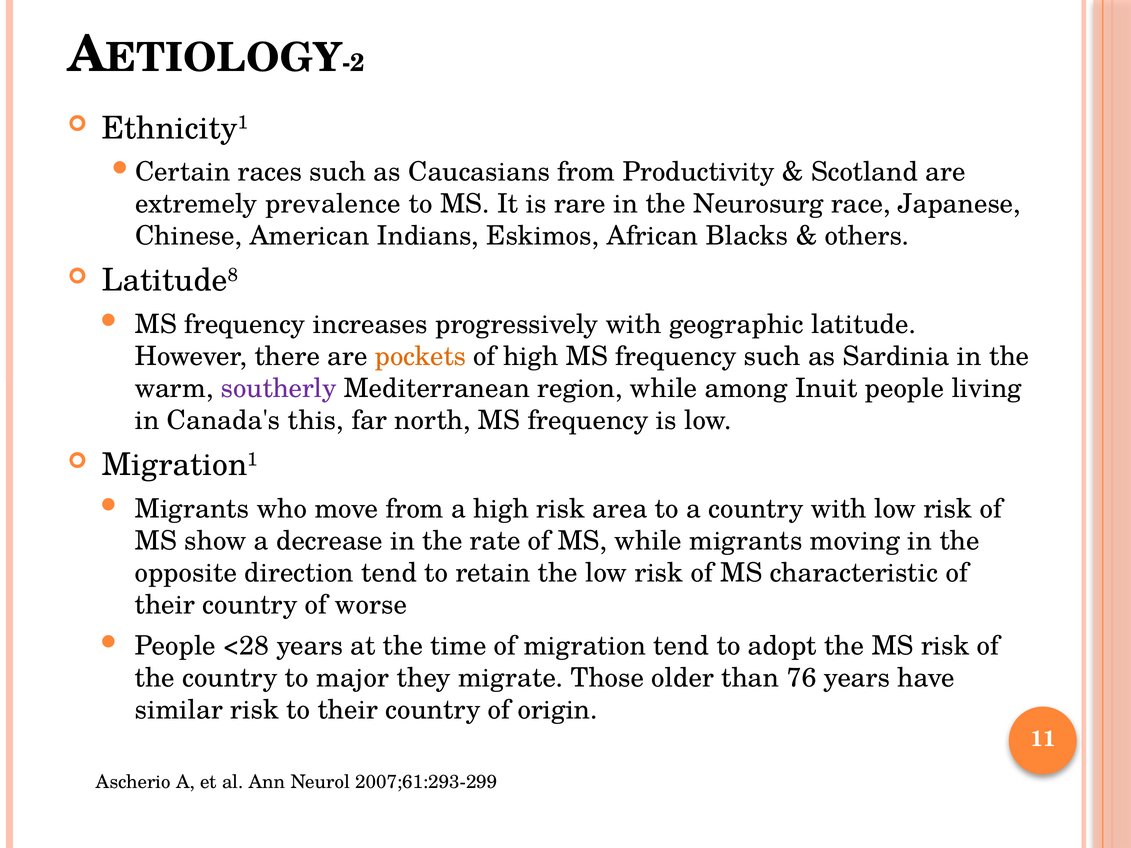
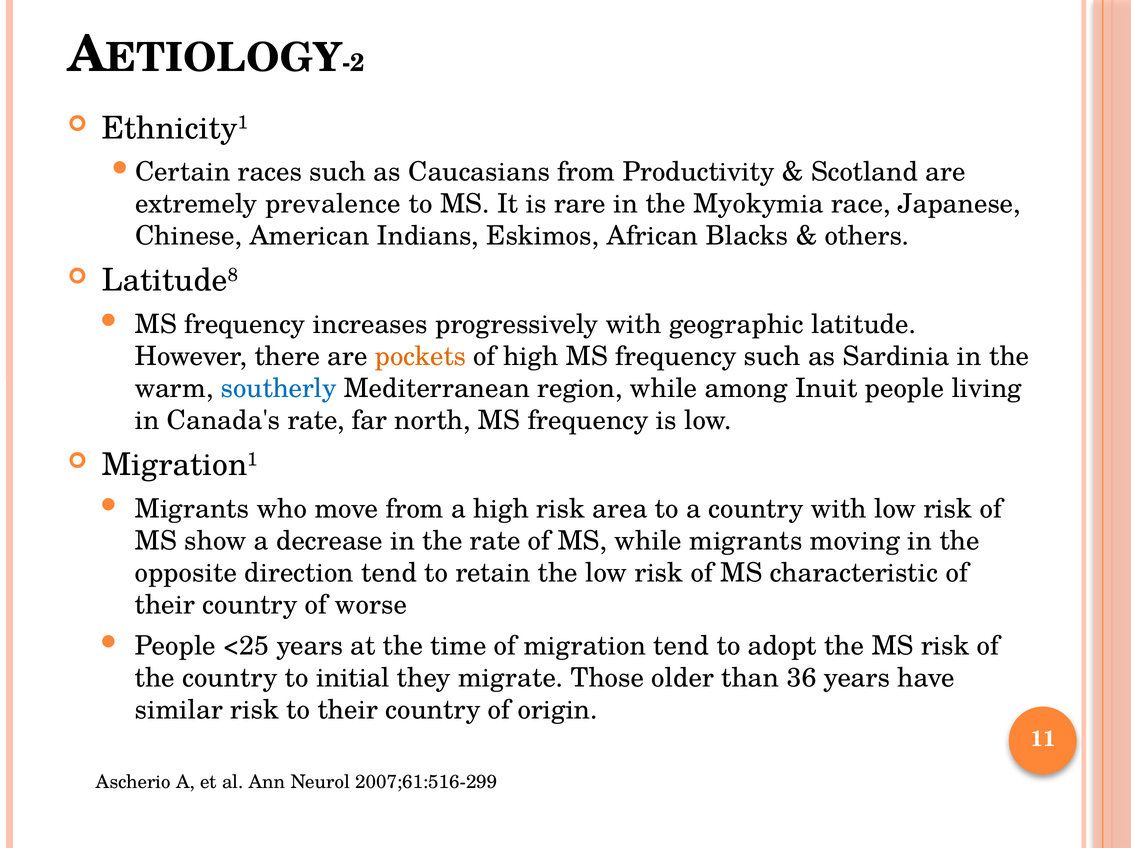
Neurosurg: Neurosurg -> Myokymia (758, 204)
southerly colour: purple -> blue (279, 389)
Canada's this: this -> rate (316, 421)
<28: <28 -> <25 (246, 646)
major: major -> initial (353, 678)
76: 76 -> 36 (802, 678)
2007;61:293-299: 2007;61:293-299 -> 2007;61:516-299 (426, 782)
